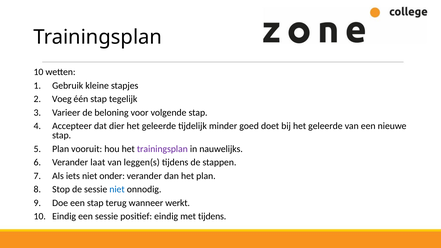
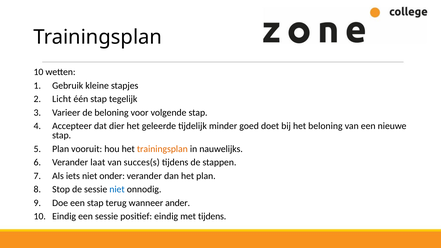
Voeg: Voeg -> Licht (62, 99)
bij het geleerde: geleerde -> beloning (325, 126)
trainingsplan colour: purple -> orange (162, 149)
leggen(s: leggen(s -> succes(s (142, 162)
werkt: werkt -> ander (178, 203)
